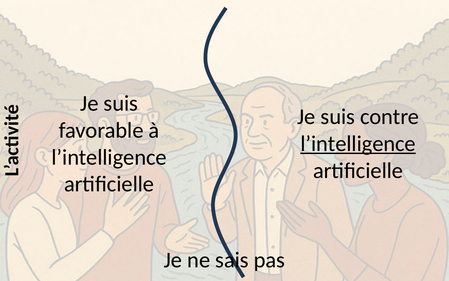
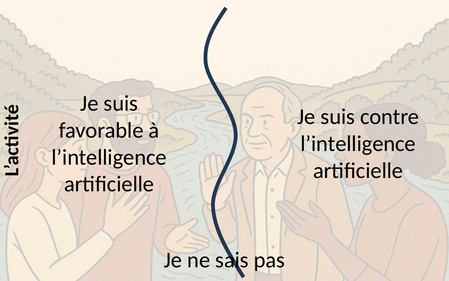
l’intelligence underline: present -> none (358, 143)
